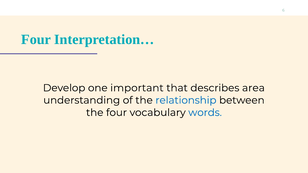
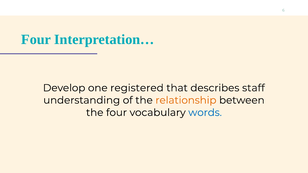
important: important -> registered (137, 88)
area: area -> staff (253, 88)
relationship colour: blue -> orange (186, 100)
